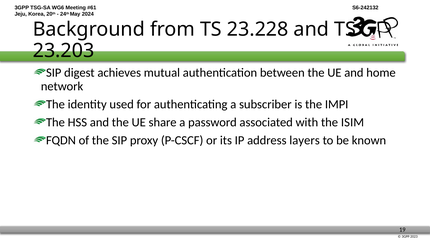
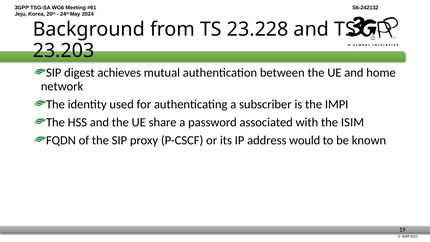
layers: layers -> would (305, 140)
